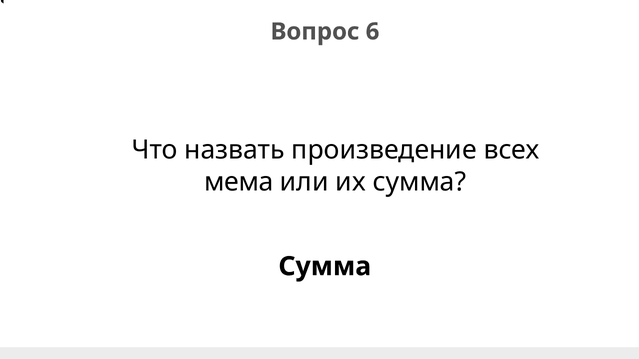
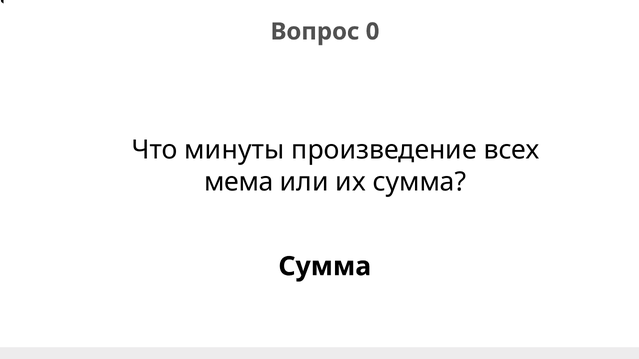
6: 6 -> 0 (373, 32)
назвать: назвать -> минуты (234, 150)
